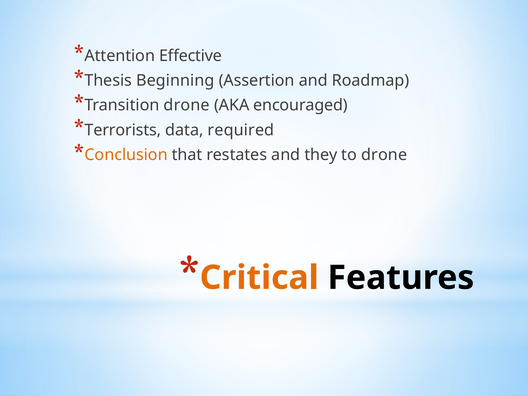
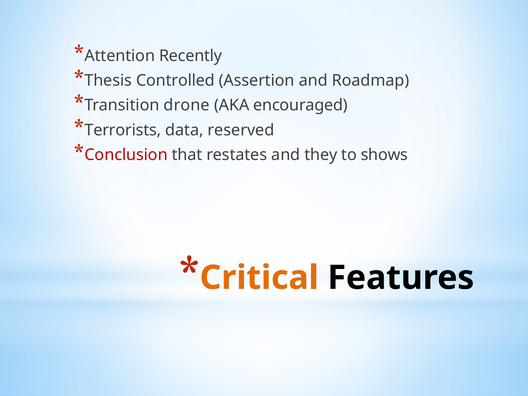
Effective: Effective -> Recently (191, 56)
Beginning: Beginning -> Controlled (175, 80)
required: required -> reserved (241, 130)
Conclusion colour: orange -> red (126, 155)
to drone: drone -> shows (384, 155)
